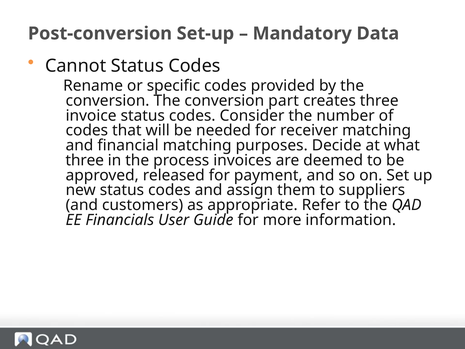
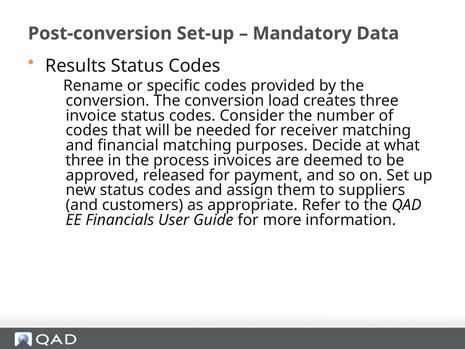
Cannot: Cannot -> Results (76, 66)
part: part -> load (284, 101)
